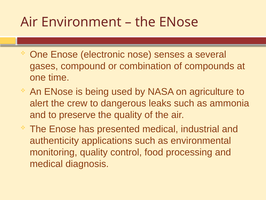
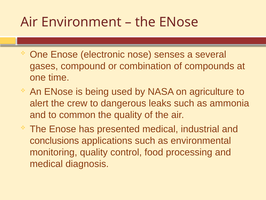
preserve: preserve -> common (77, 115)
authenticity: authenticity -> conclusions (54, 140)
